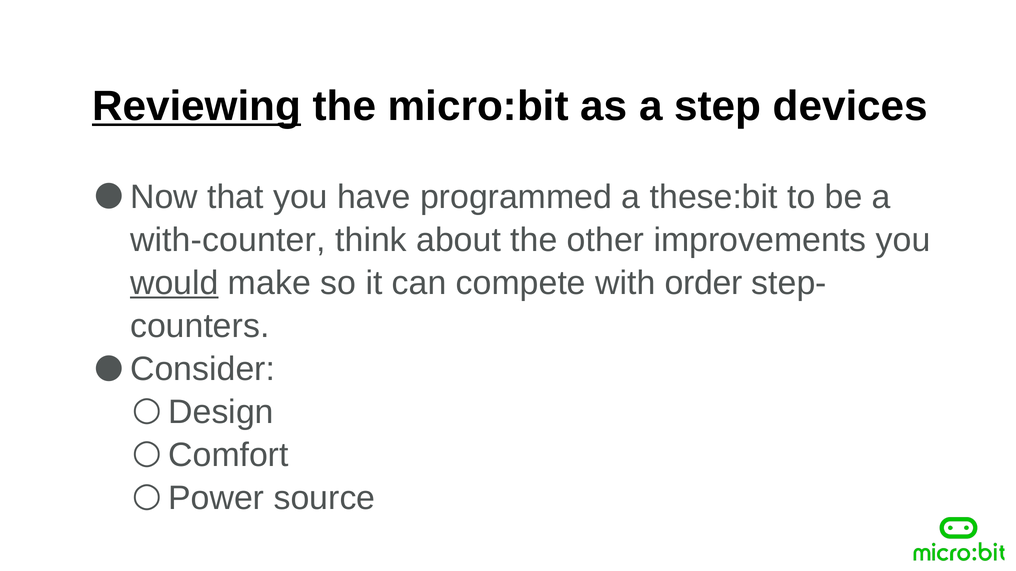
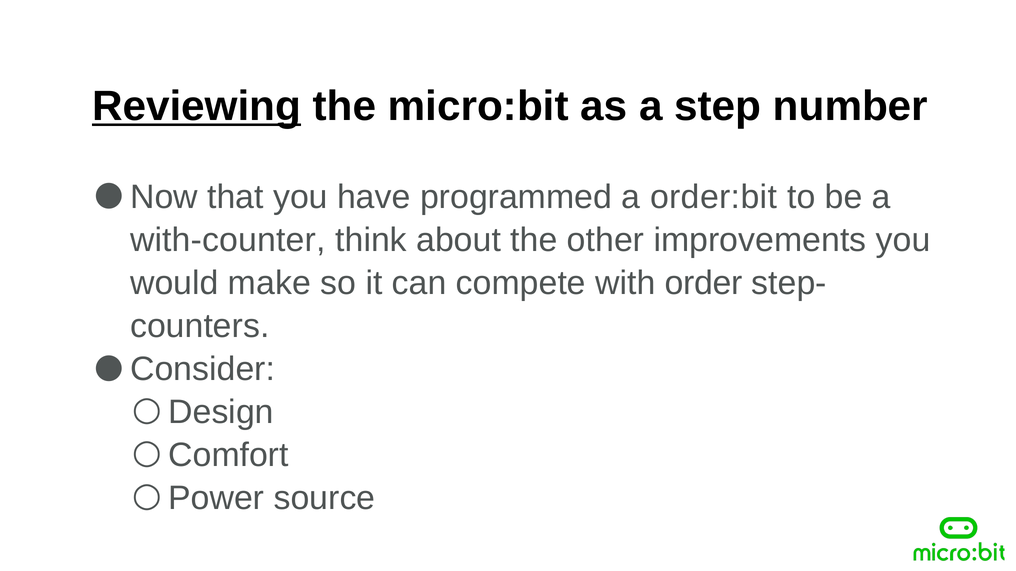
devices: devices -> number (850, 106)
these:bit: these:bit -> order:bit (714, 197)
would underline: present -> none (174, 283)
